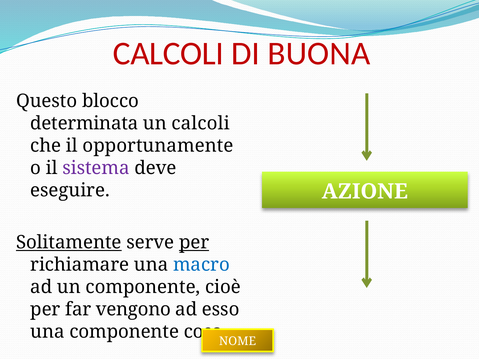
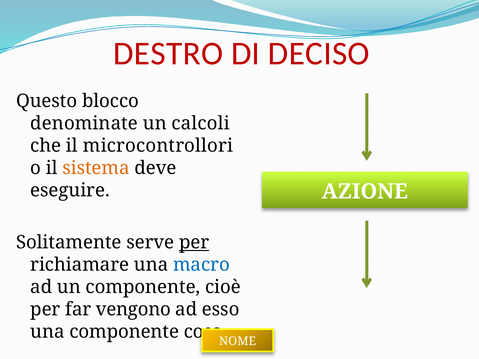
CALCOLI: CALCOLI -> DESTRO (168, 53)
BUONA: BUONA -> DECISO (319, 53)
determinata: determinata -> denominate (84, 123)
opportunamente: opportunamente -> microcontrollori (158, 146)
sistema colour: purple -> orange (96, 168)
Solitamente underline: present -> none (69, 243)
